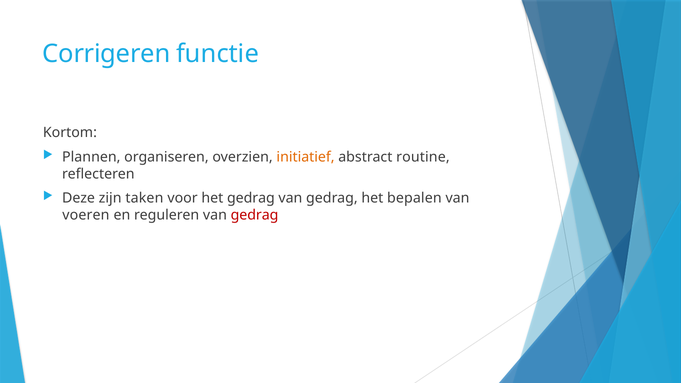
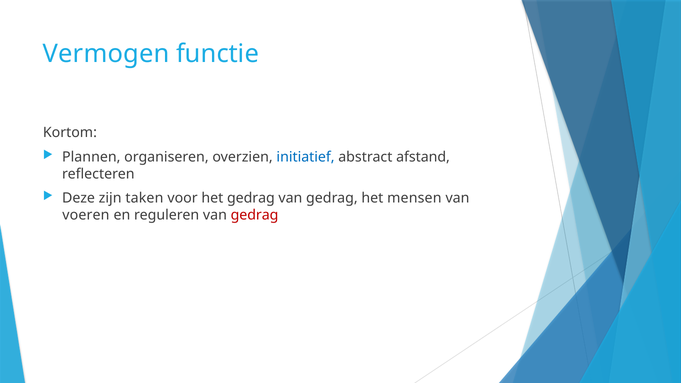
Corrigeren: Corrigeren -> Vermogen (106, 54)
initiatief colour: orange -> blue (306, 157)
routine: routine -> afstand (423, 157)
bepalen: bepalen -> mensen (414, 198)
